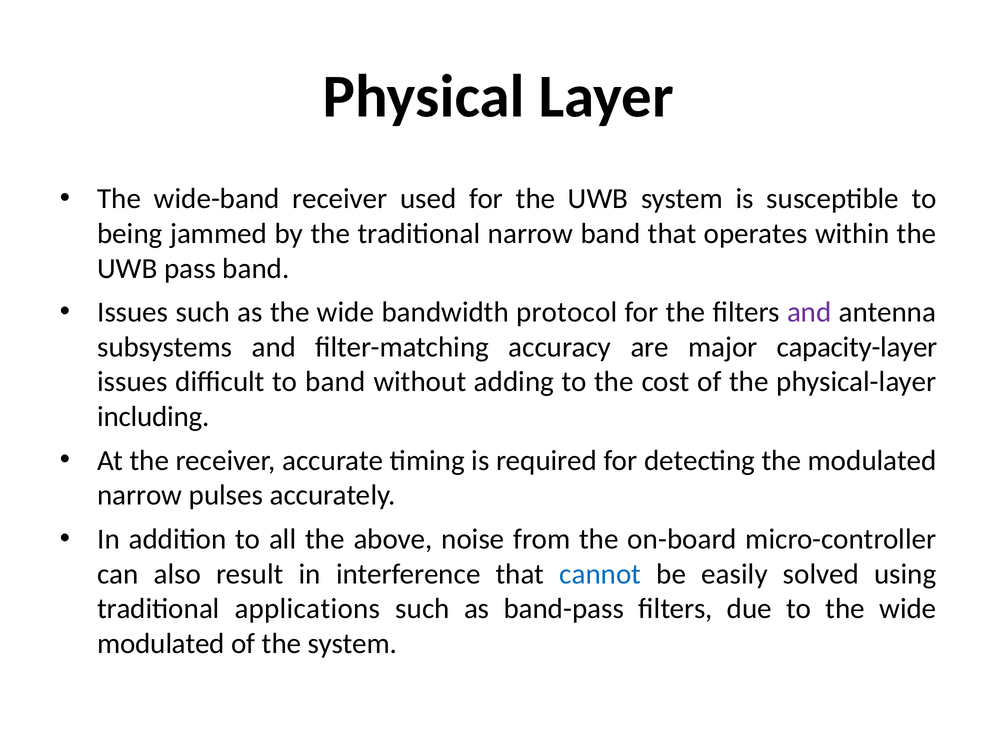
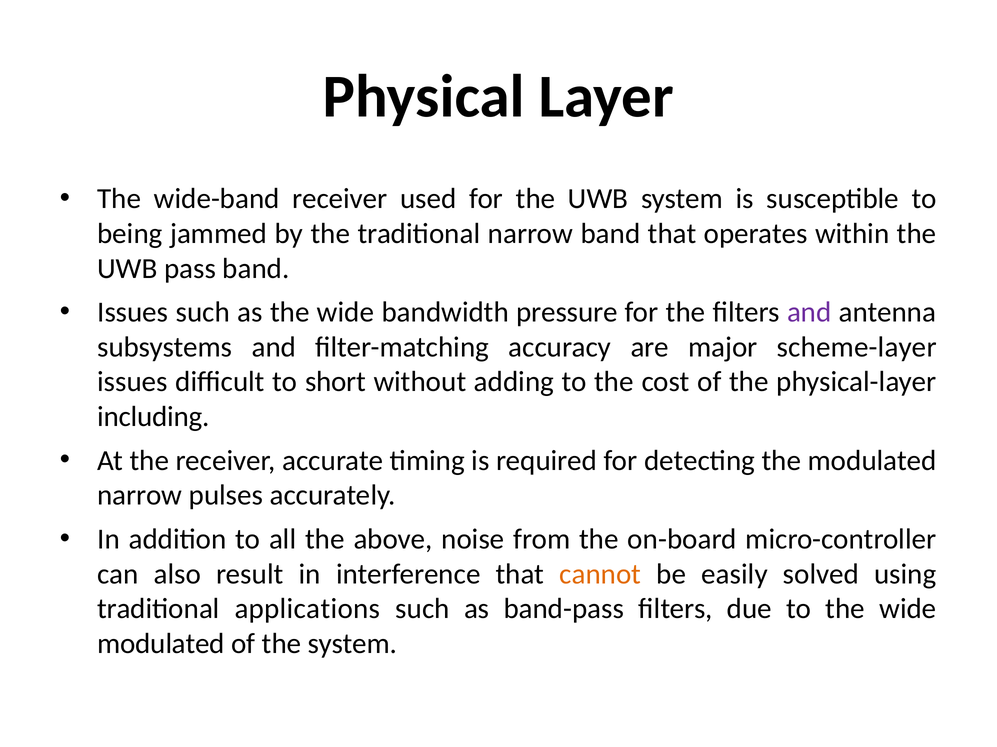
protocol: protocol -> pressure (567, 313)
capacity-layer: capacity-layer -> scheme-layer (857, 347)
to band: band -> short (335, 382)
cannot colour: blue -> orange (600, 575)
